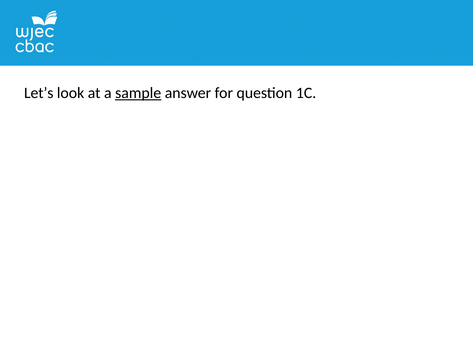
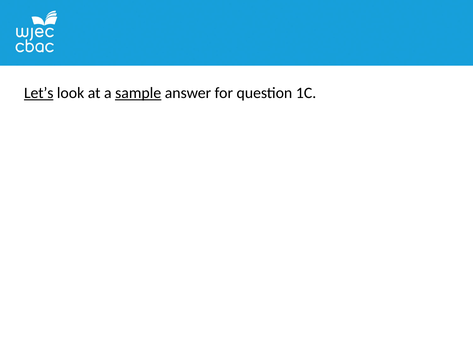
Let’s underline: none -> present (39, 93)
